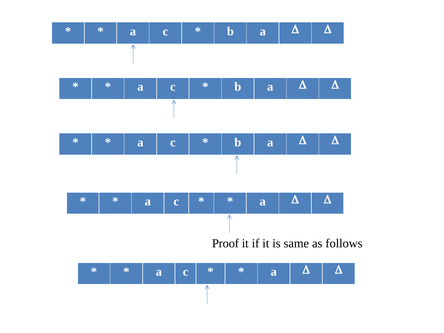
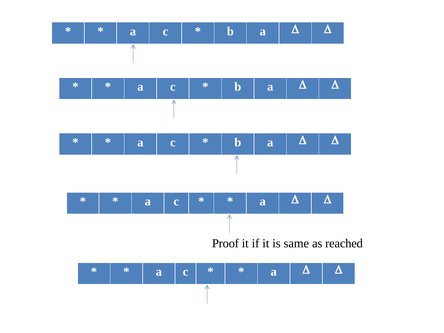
follows: follows -> reached (344, 244)
